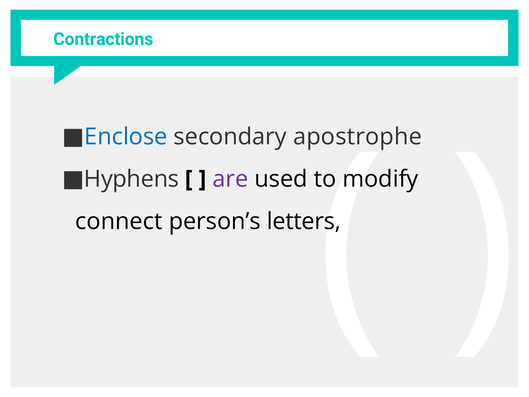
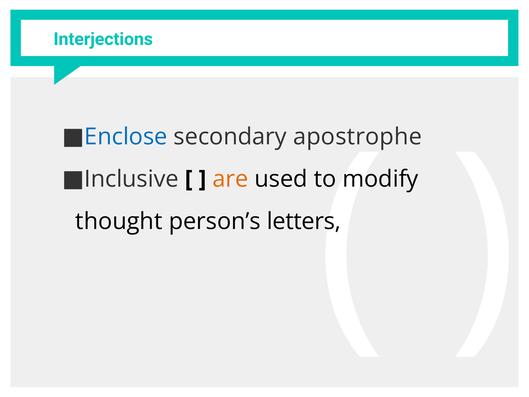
Contractions: Contractions -> Interjections (103, 39)
Hyphens: Hyphens -> Inclusive (131, 179)
are colour: purple -> orange (230, 179)
connect: connect -> thought (119, 221)
